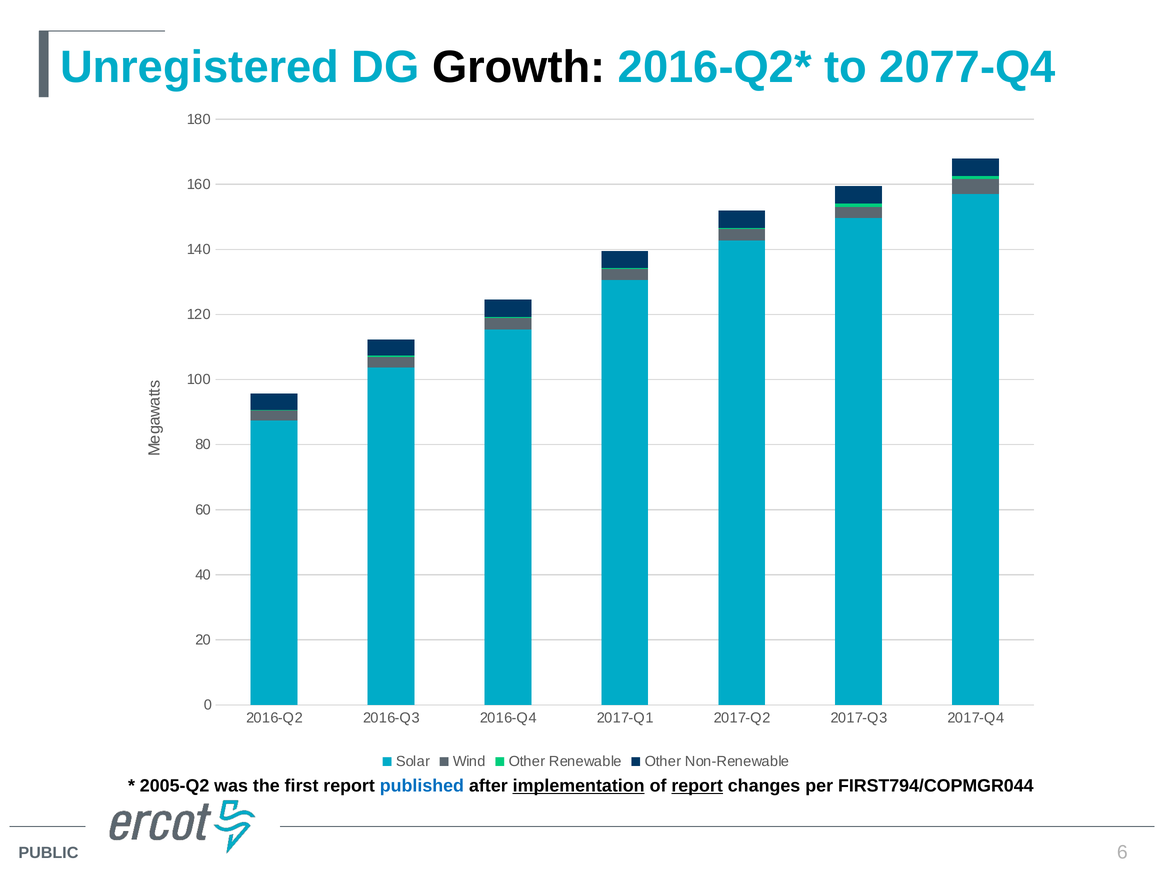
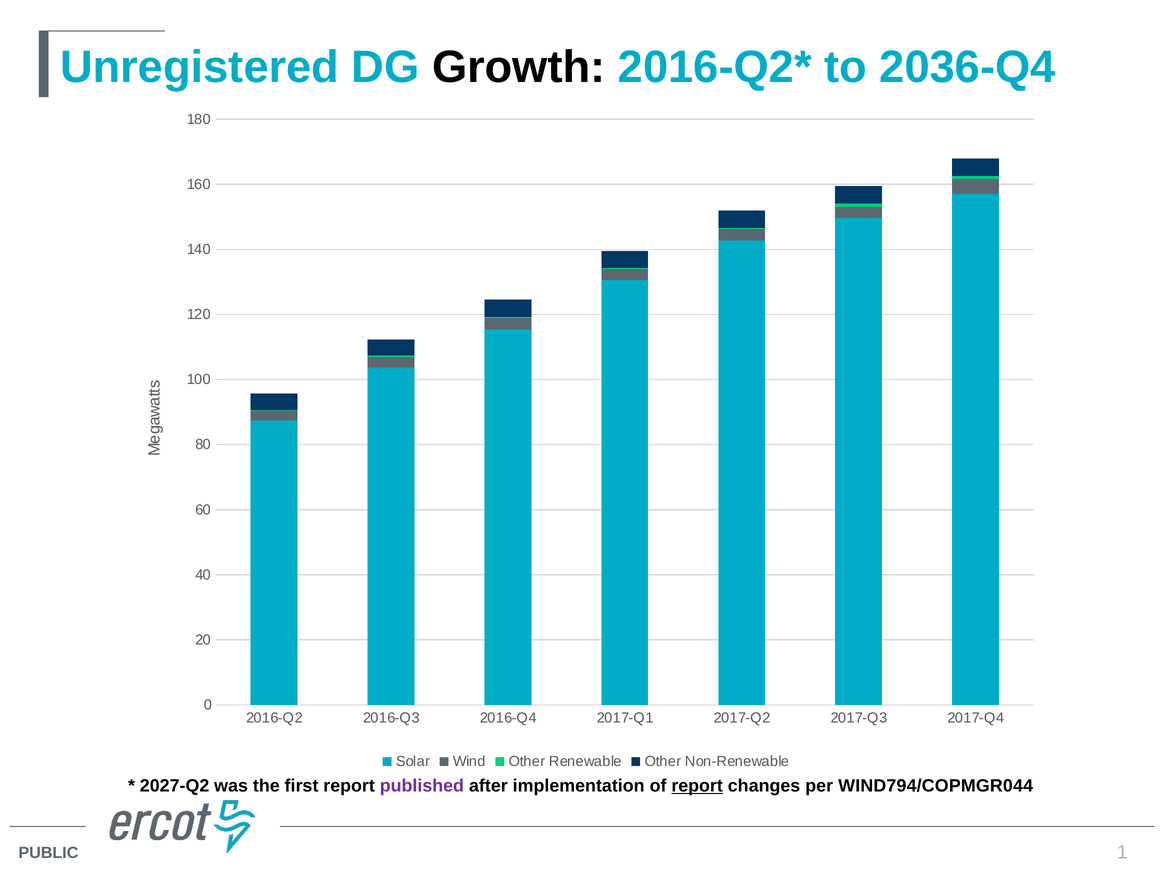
2077-Q4: 2077-Q4 -> 2036-Q4 (967, 67)
2005-Q2: 2005-Q2 -> 2027-Q2 (175, 785)
published colour: blue -> purple (422, 785)
implementation underline: present -> none (579, 785)
FIRST794/COPMGR044: FIRST794/COPMGR044 -> WIND794/COPMGR044 (936, 785)
6: 6 -> 1 (1122, 852)
